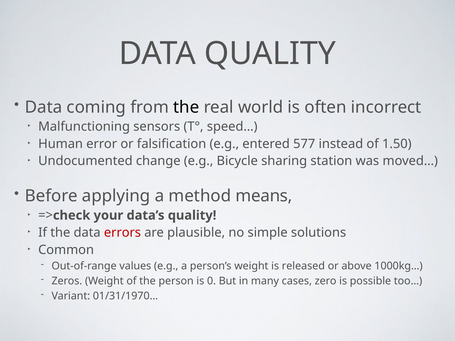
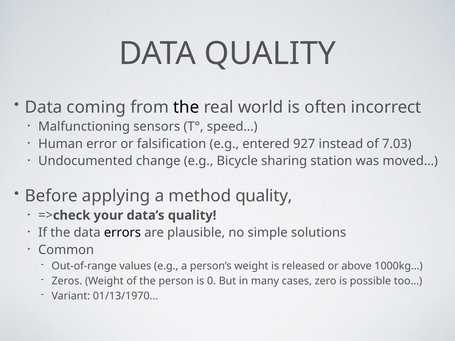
577: 577 -> 927 (304, 144)
1.50: 1.50 -> 7.03 (397, 144)
method means: means -> quality (264, 196)
errors colour: red -> black (122, 233)
01/31/1970…: 01/31/1970… -> 01/13/1970… (125, 296)
